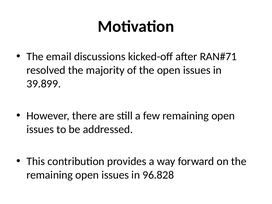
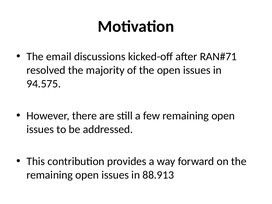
39.899: 39.899 -> 94.575 (44, 84)
96.828: 96.828 -> 88.913 (158, 175)
